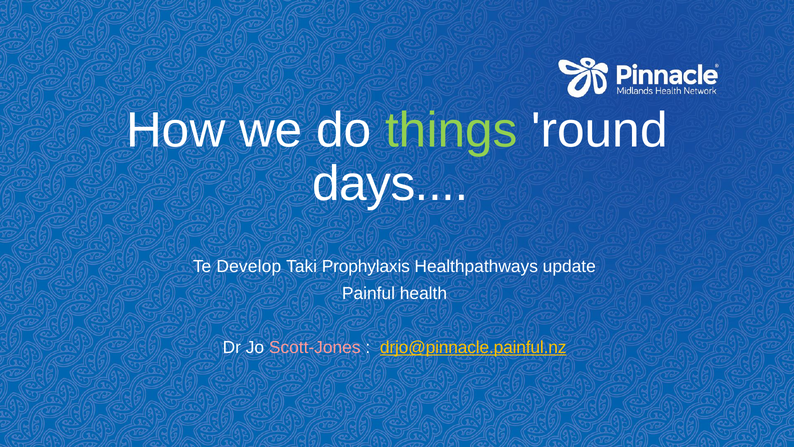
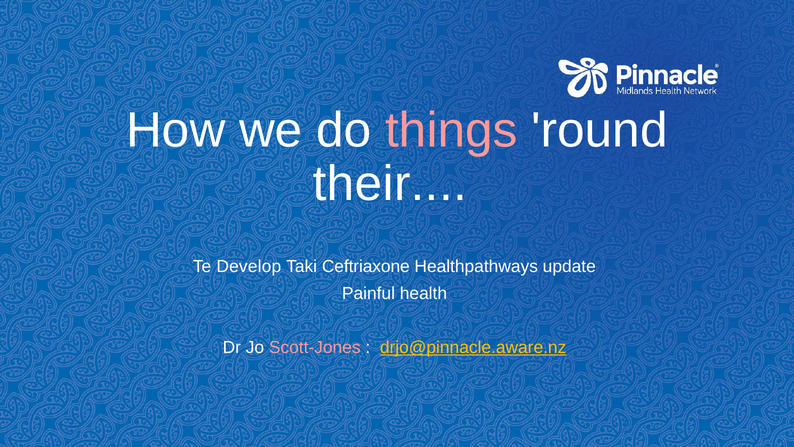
things colour: light green -> pink (451, 130)
days: days -> their (390, 184)
Prophylaxis: Prophylaxis -> Ceftriaxone (366, 266)
drjo@pinnacle.painful.nz: drjo@pinnacle.painful.nz -> drjo@pinnacle.aware.nz (473, 347)
